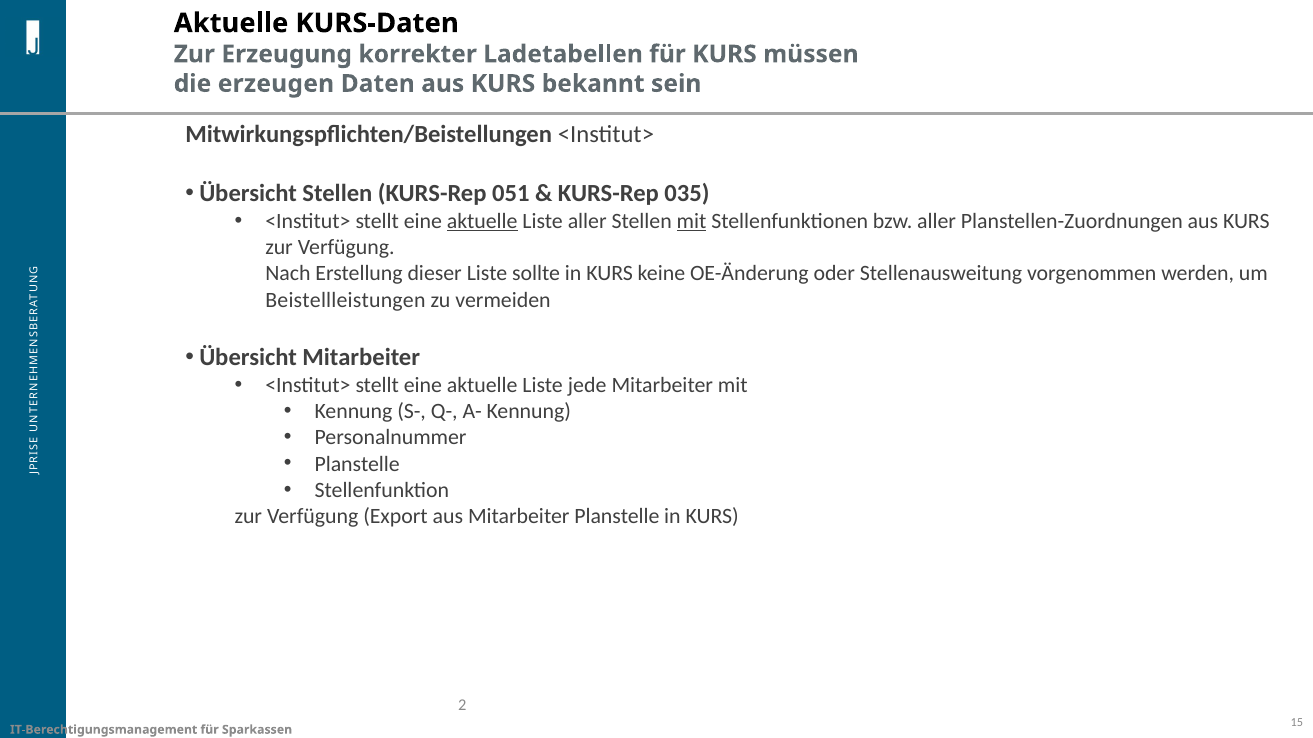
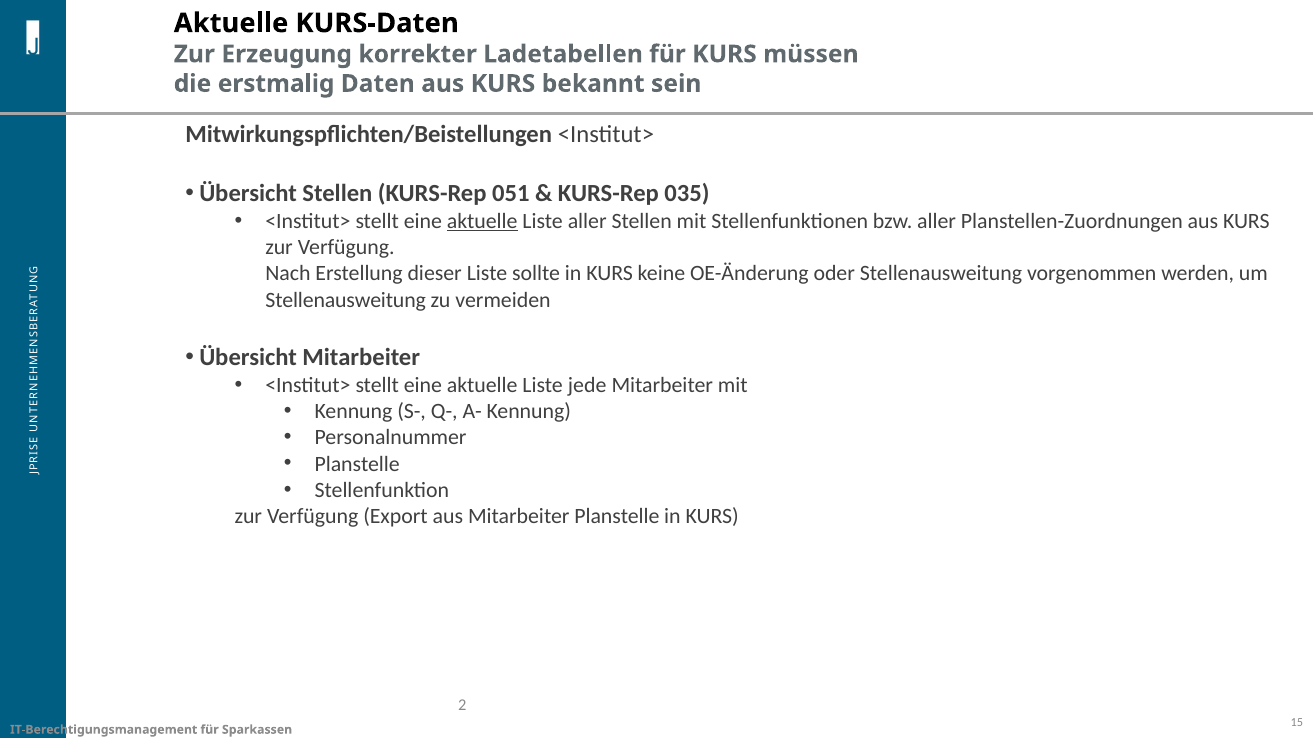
erzeugen: erzeugen -> erstmalig (276, 84)
mit underline: present -> none (692, 221)
Beistellleistungen: Beistellleistungen -> Stellenausweitung (346, 300)
